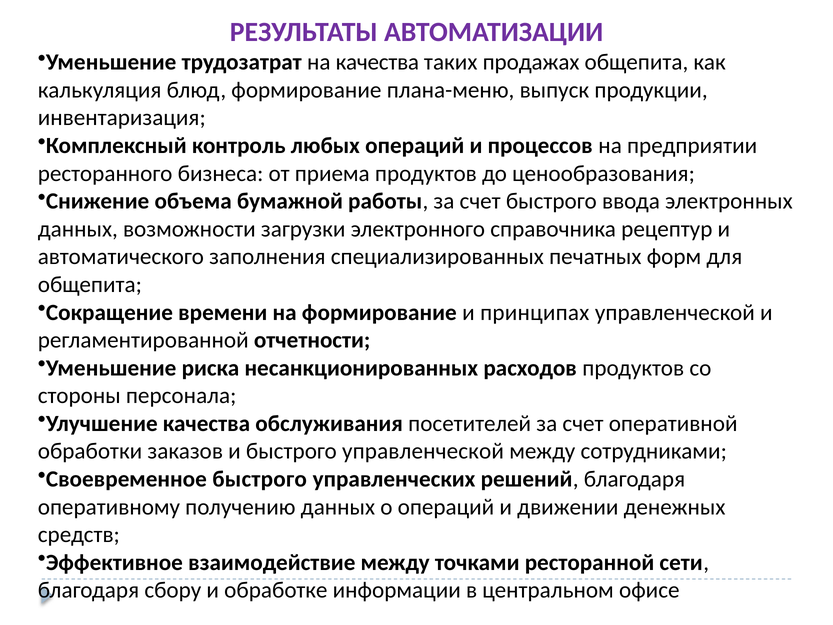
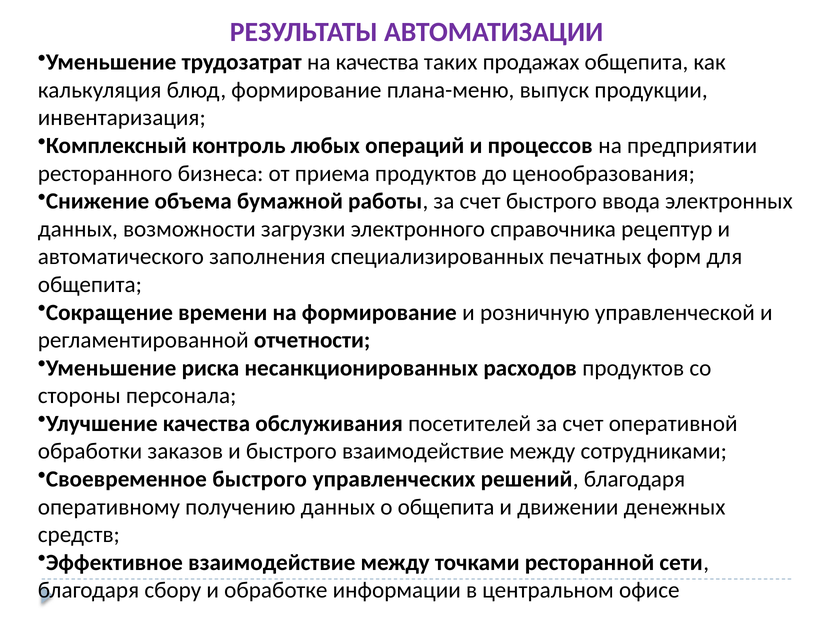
принципах: принципах -> розничную (535, 312)
быстрого управленческой: управленческой -> взаимодействие (423, 451)
о операций: операций -> общепита (446, 507)
